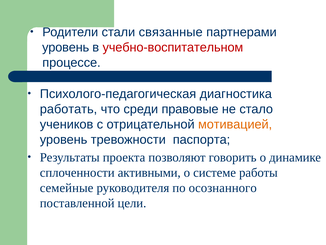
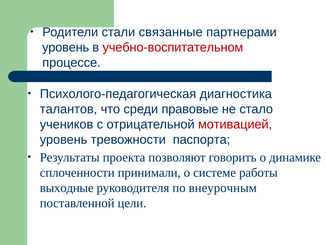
работать: работать -> талантов (69, 109)
мотивацией colour: orange -> red (235, 124)
активными: активными -> принимали (149, 172)
семейные: семейные -> выходные (67, 187)
осознанного: осознанного -> внеурочным (223, 187)
